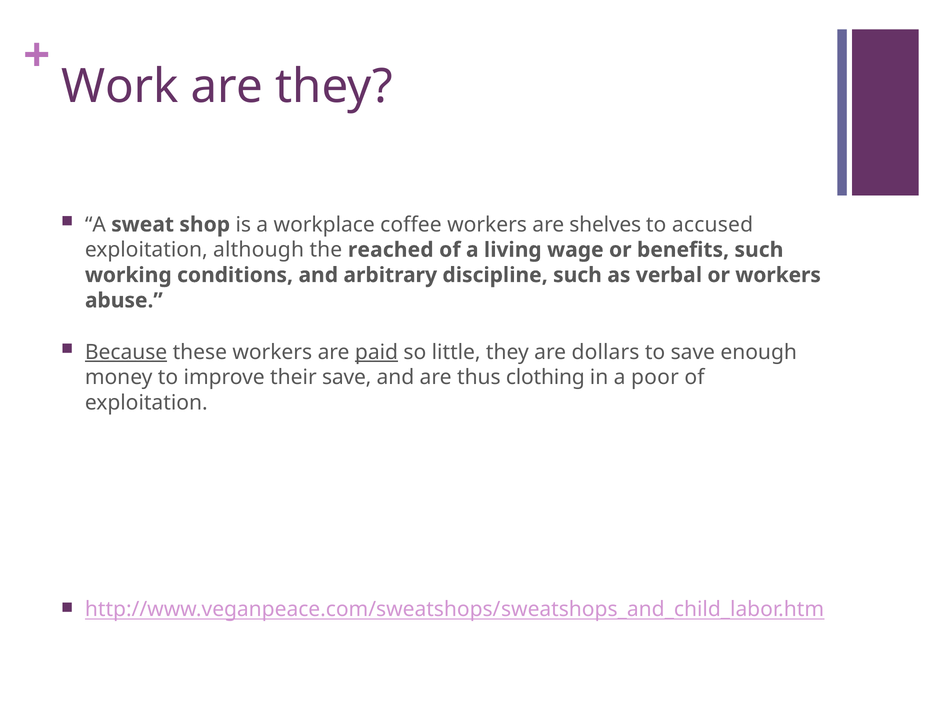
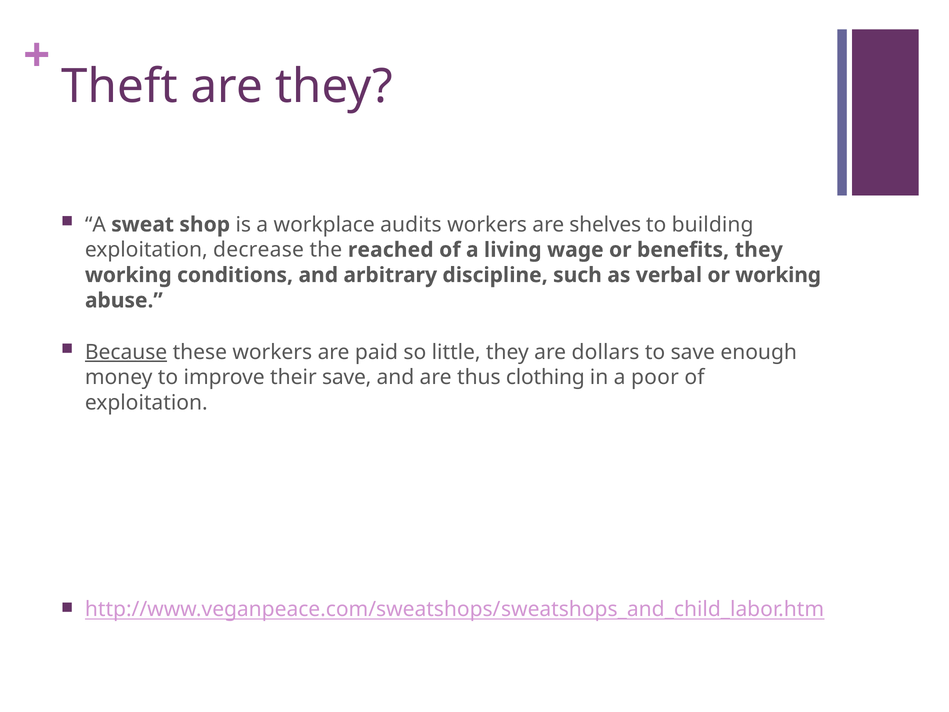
Work: Work -> Theft (120, 87)
coffee: coffee -> audits (411, 224)
accused: accused -> building (713, 224)
although: although -> decrease (259, 250)
benefits such: such -> they (759, 250)
or workers: workers -> working (778, 275)
paid underline: present -> none (376, 352)
